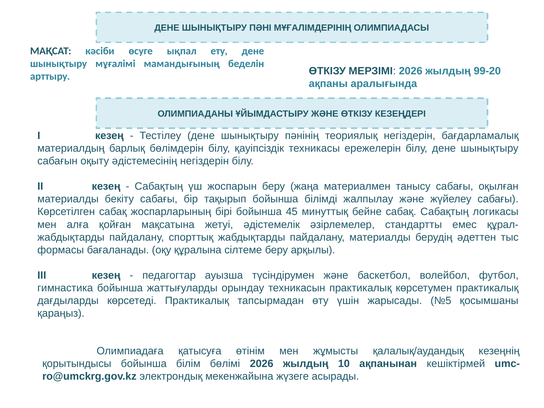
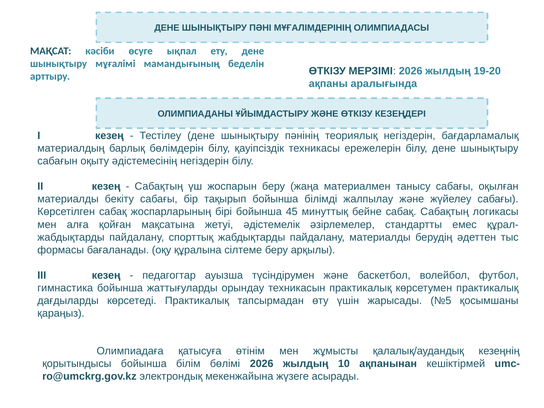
99-20: 99-20 -> 19-20 (487, 71)
